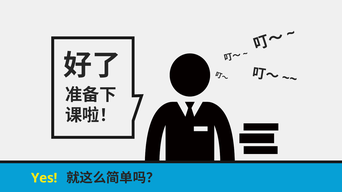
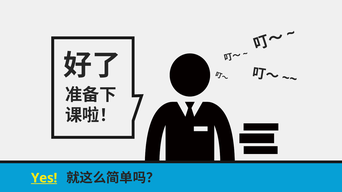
Yes underline: none -> present (44, 178)
